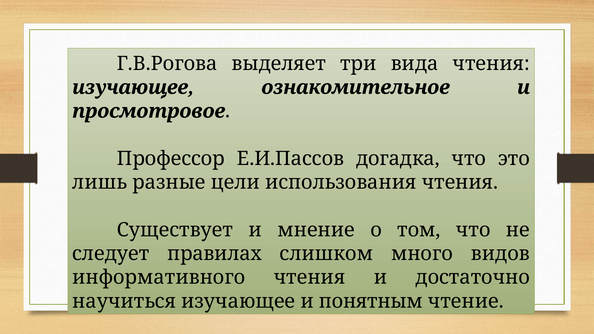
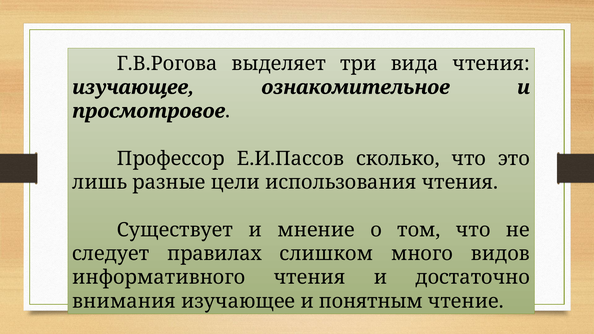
догадка: догадка -> сколько (398, 159)
научиться: научиться -> внимания (124, 301)
